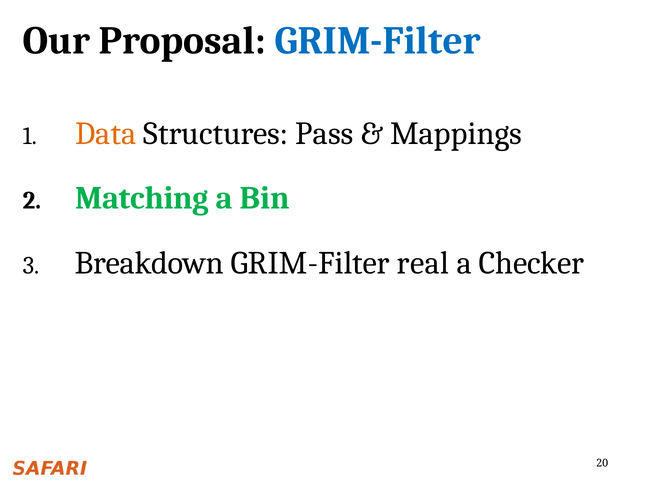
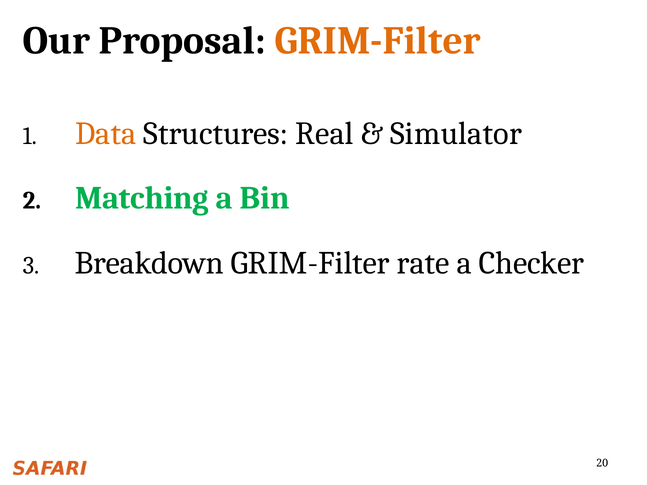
GRIM-Filter colour: blue -> orange (378, 40)
Pass: Pass -> Real (324, 134)
Mappings: Mappings -> Simulator (456, 134)
real: real -> rate (423, 263)
